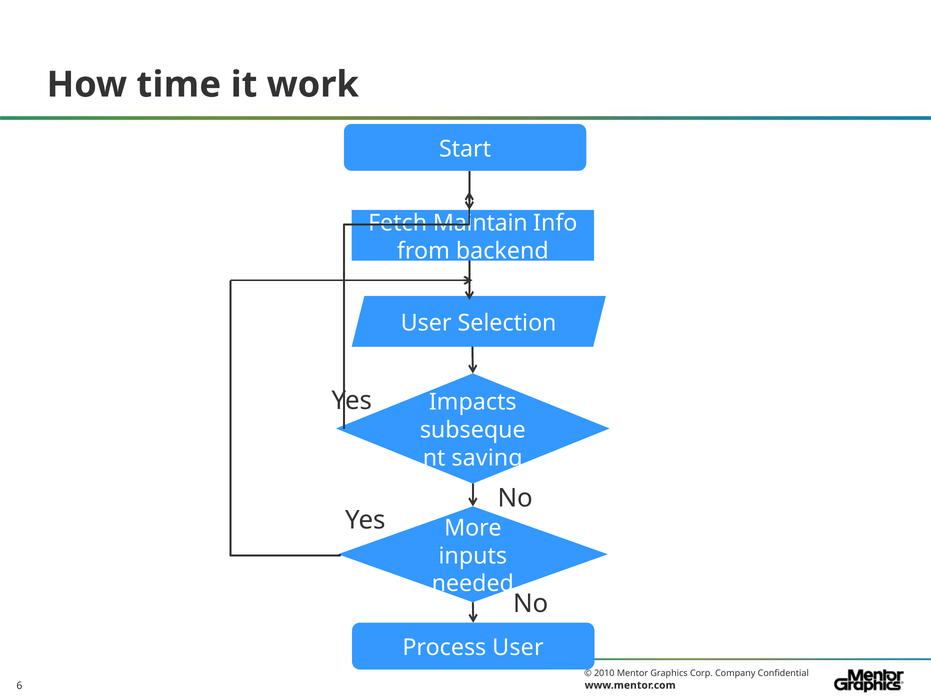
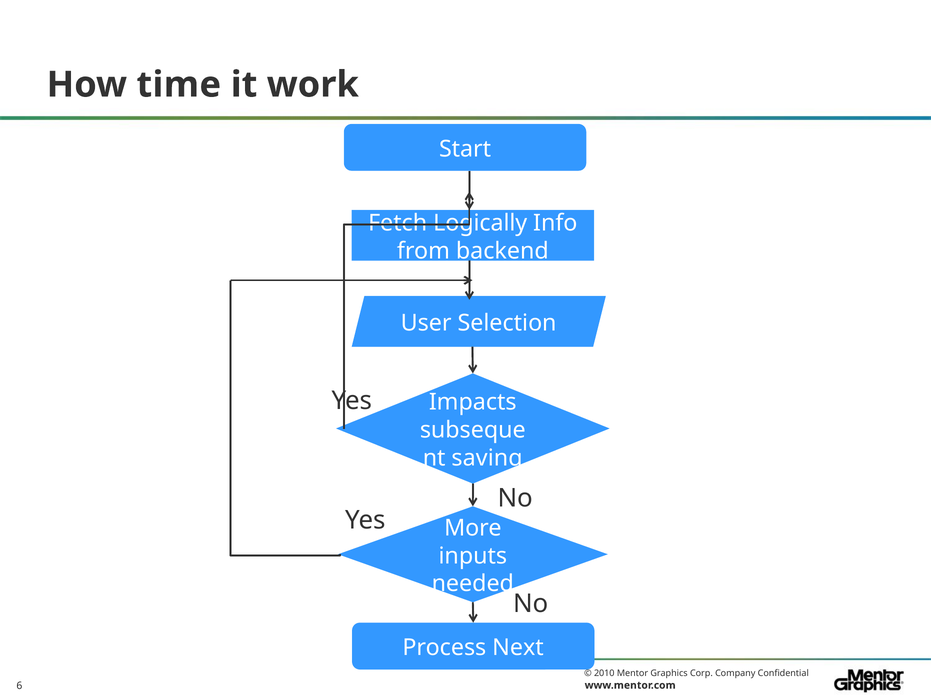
Maintain: Maintain -> Logically (480, 223)
Process User: User -> Next (518, 648)
